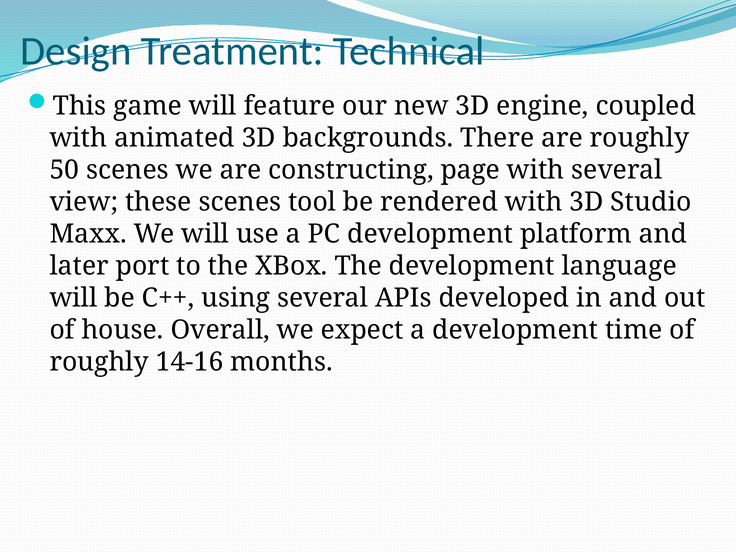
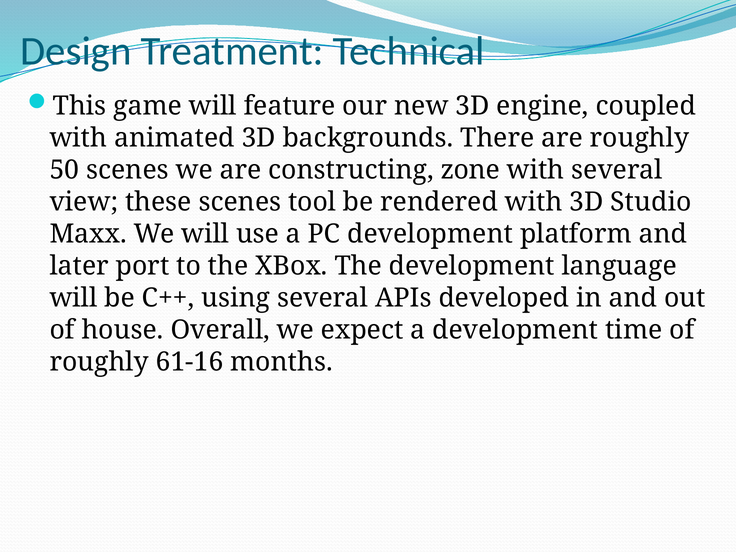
page: page -> zone (470, 170)
14-16: 14-16 -> 61-16 (190, 362)
